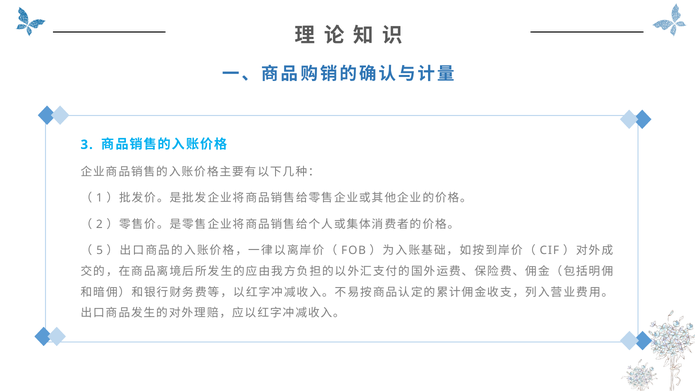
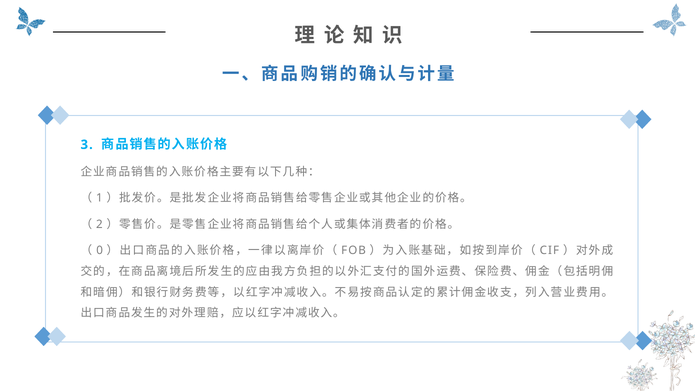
5: 5 -> 0 (100, 251)
